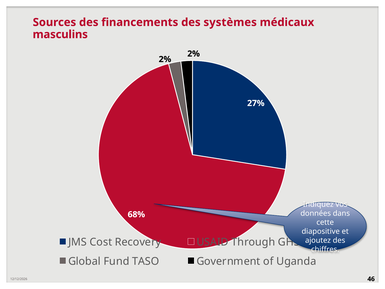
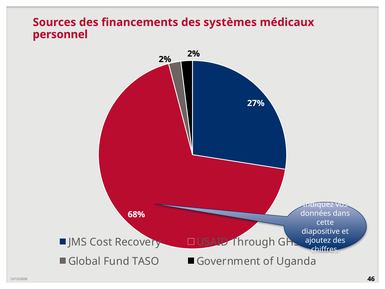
masculins: masculins -> personnel (60, 34)
